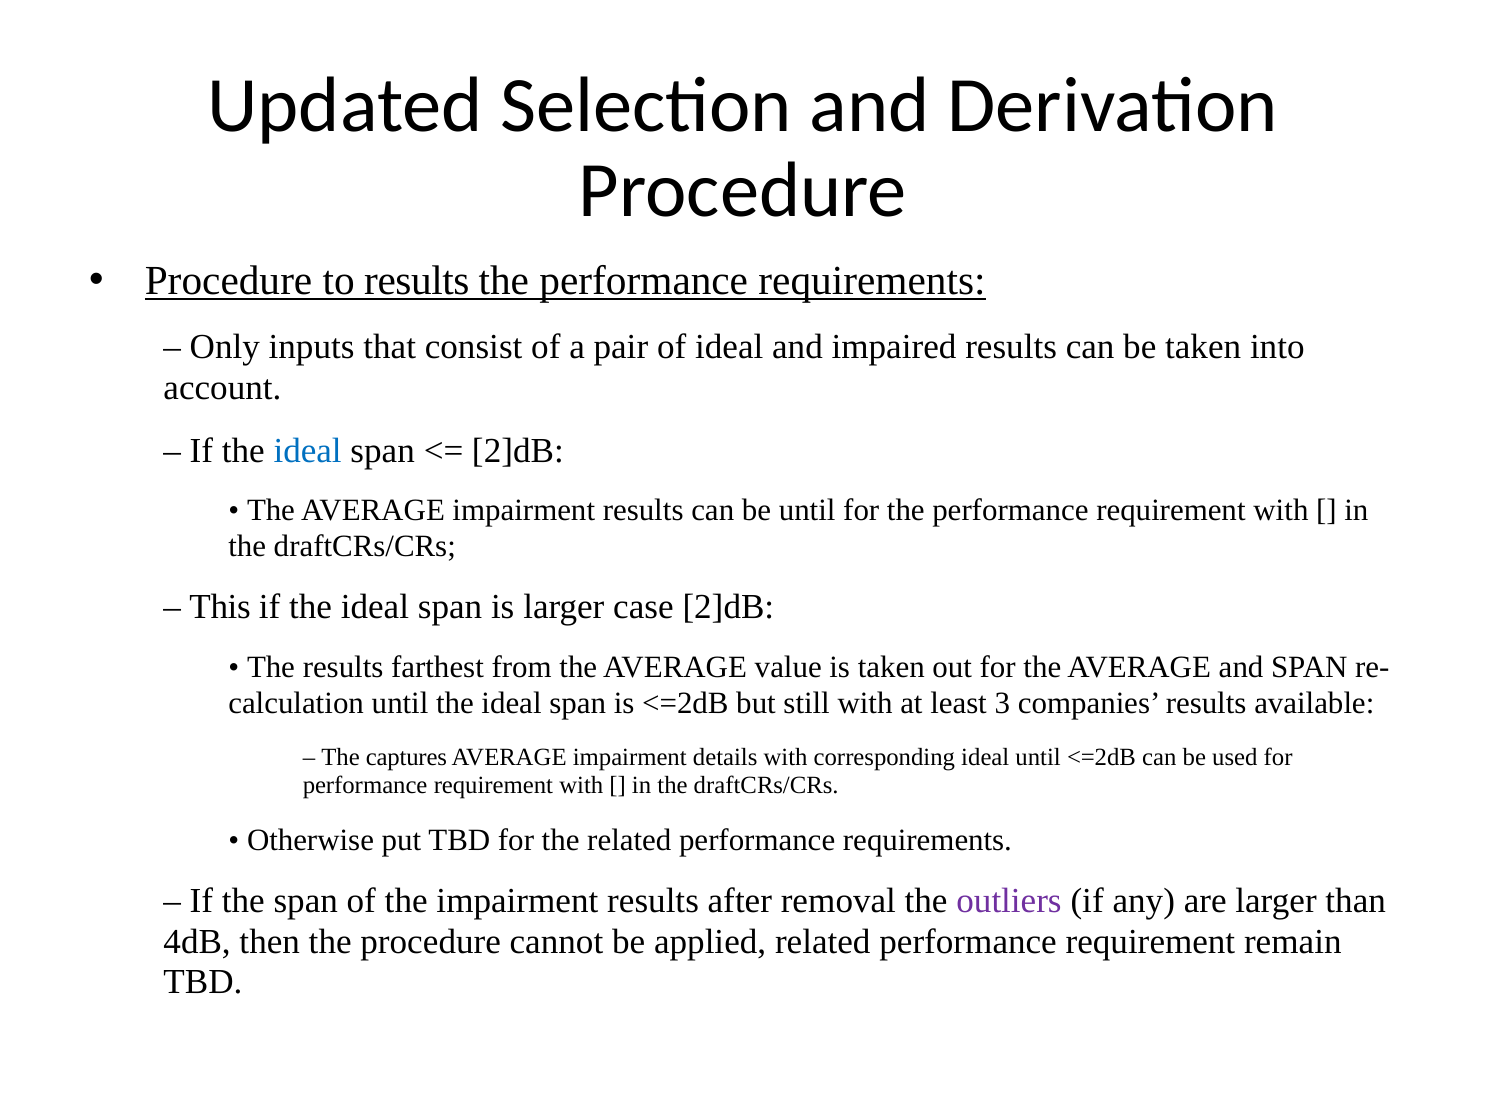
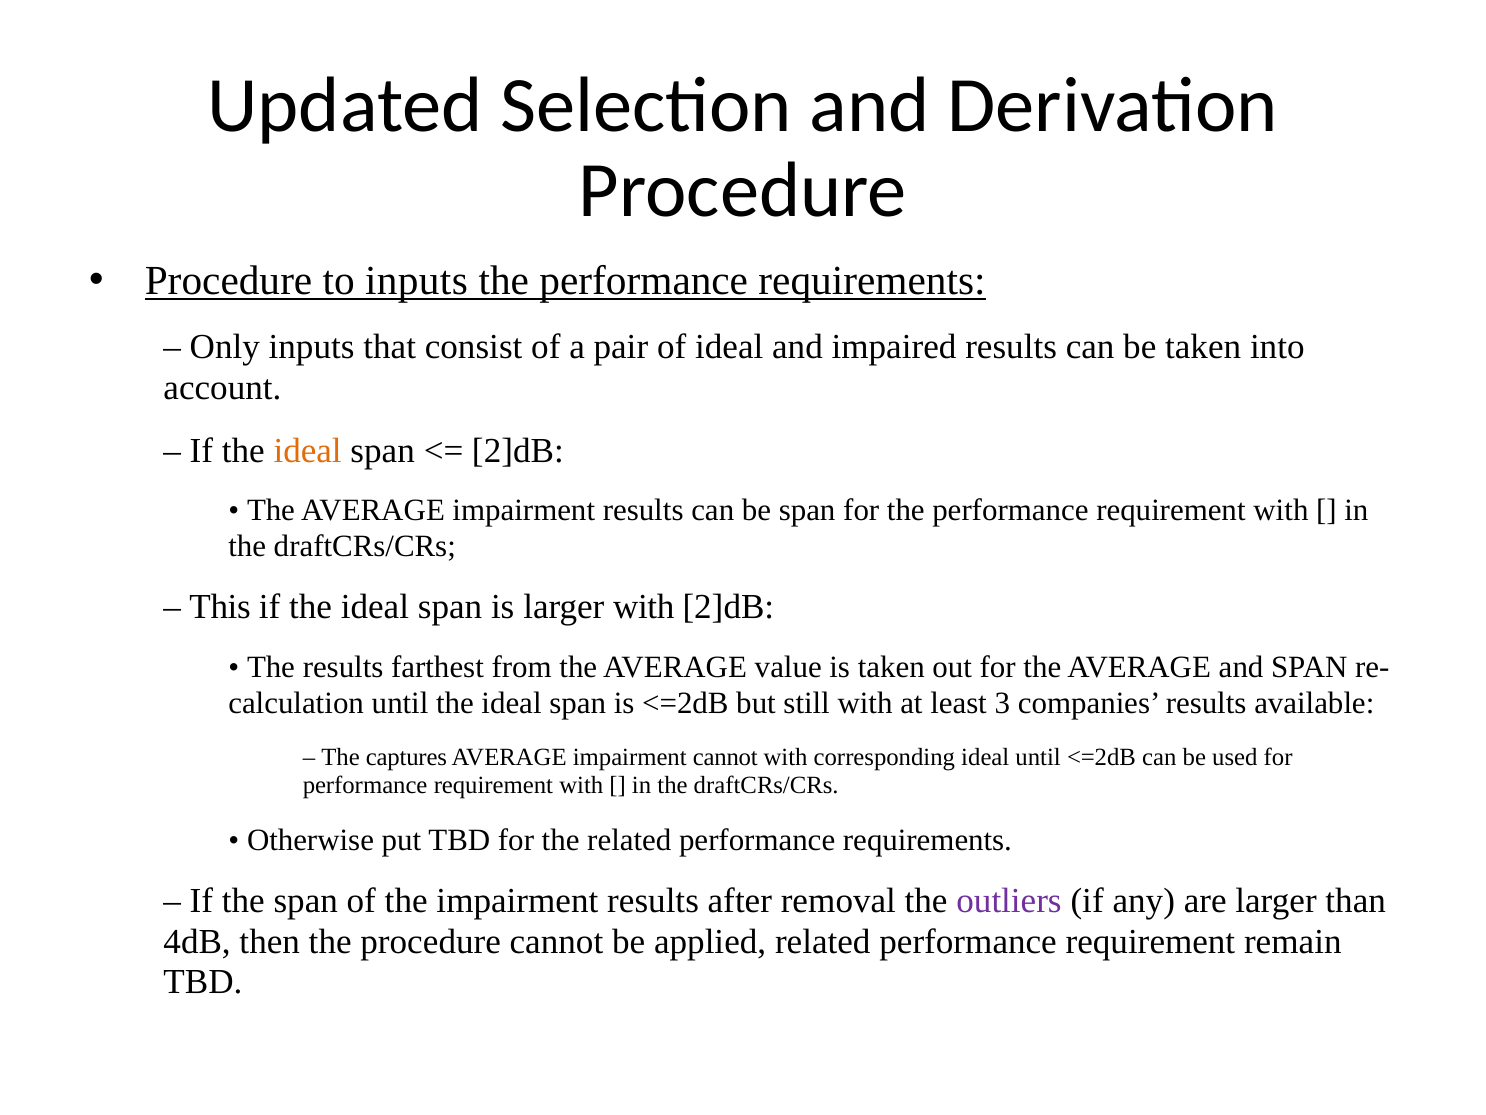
to results: results -> inputs (416, 281)
ideal colour: blue -> orange (308, 450)
be until: until -> span (807, 510)
larger case: case -> with (644, 607)
impairment details: details -> cannot (725, 757)
